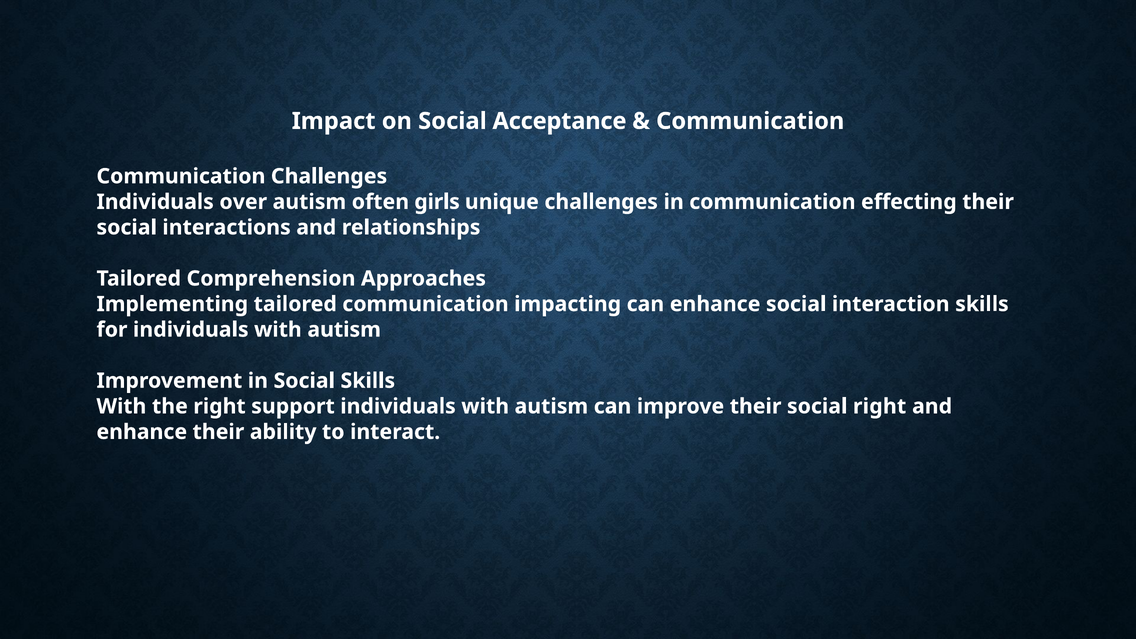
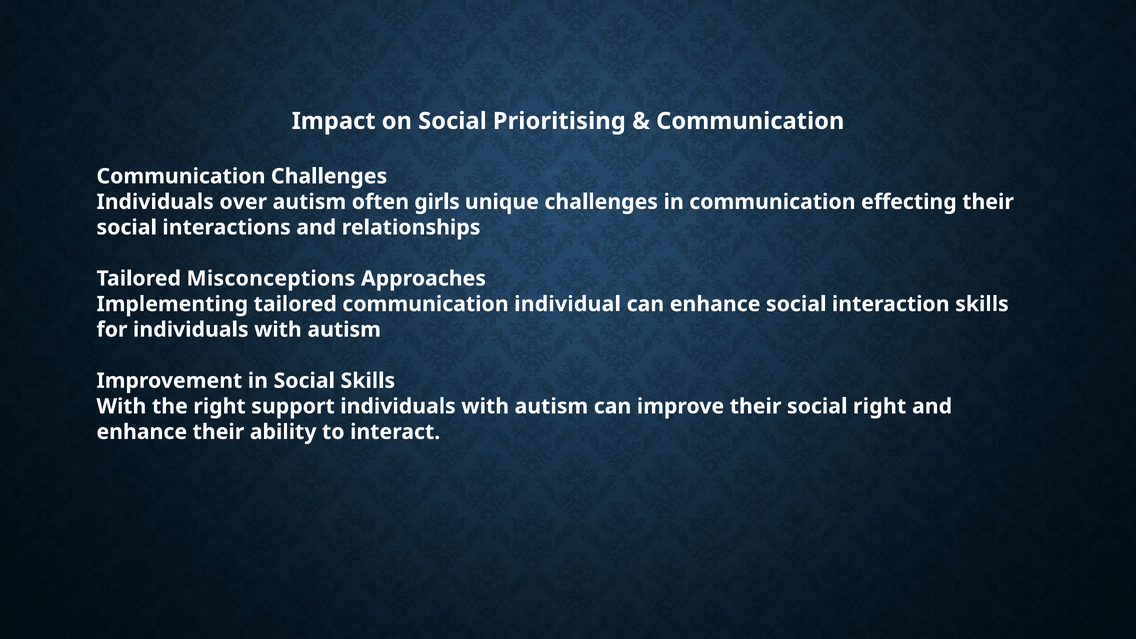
Acceptance: Acceptance -> Prioritising (559, 121)
Comprehension: Comprehension -> Misconceptions (271, 279)
impacting: impacting -> individual (567, 304)
